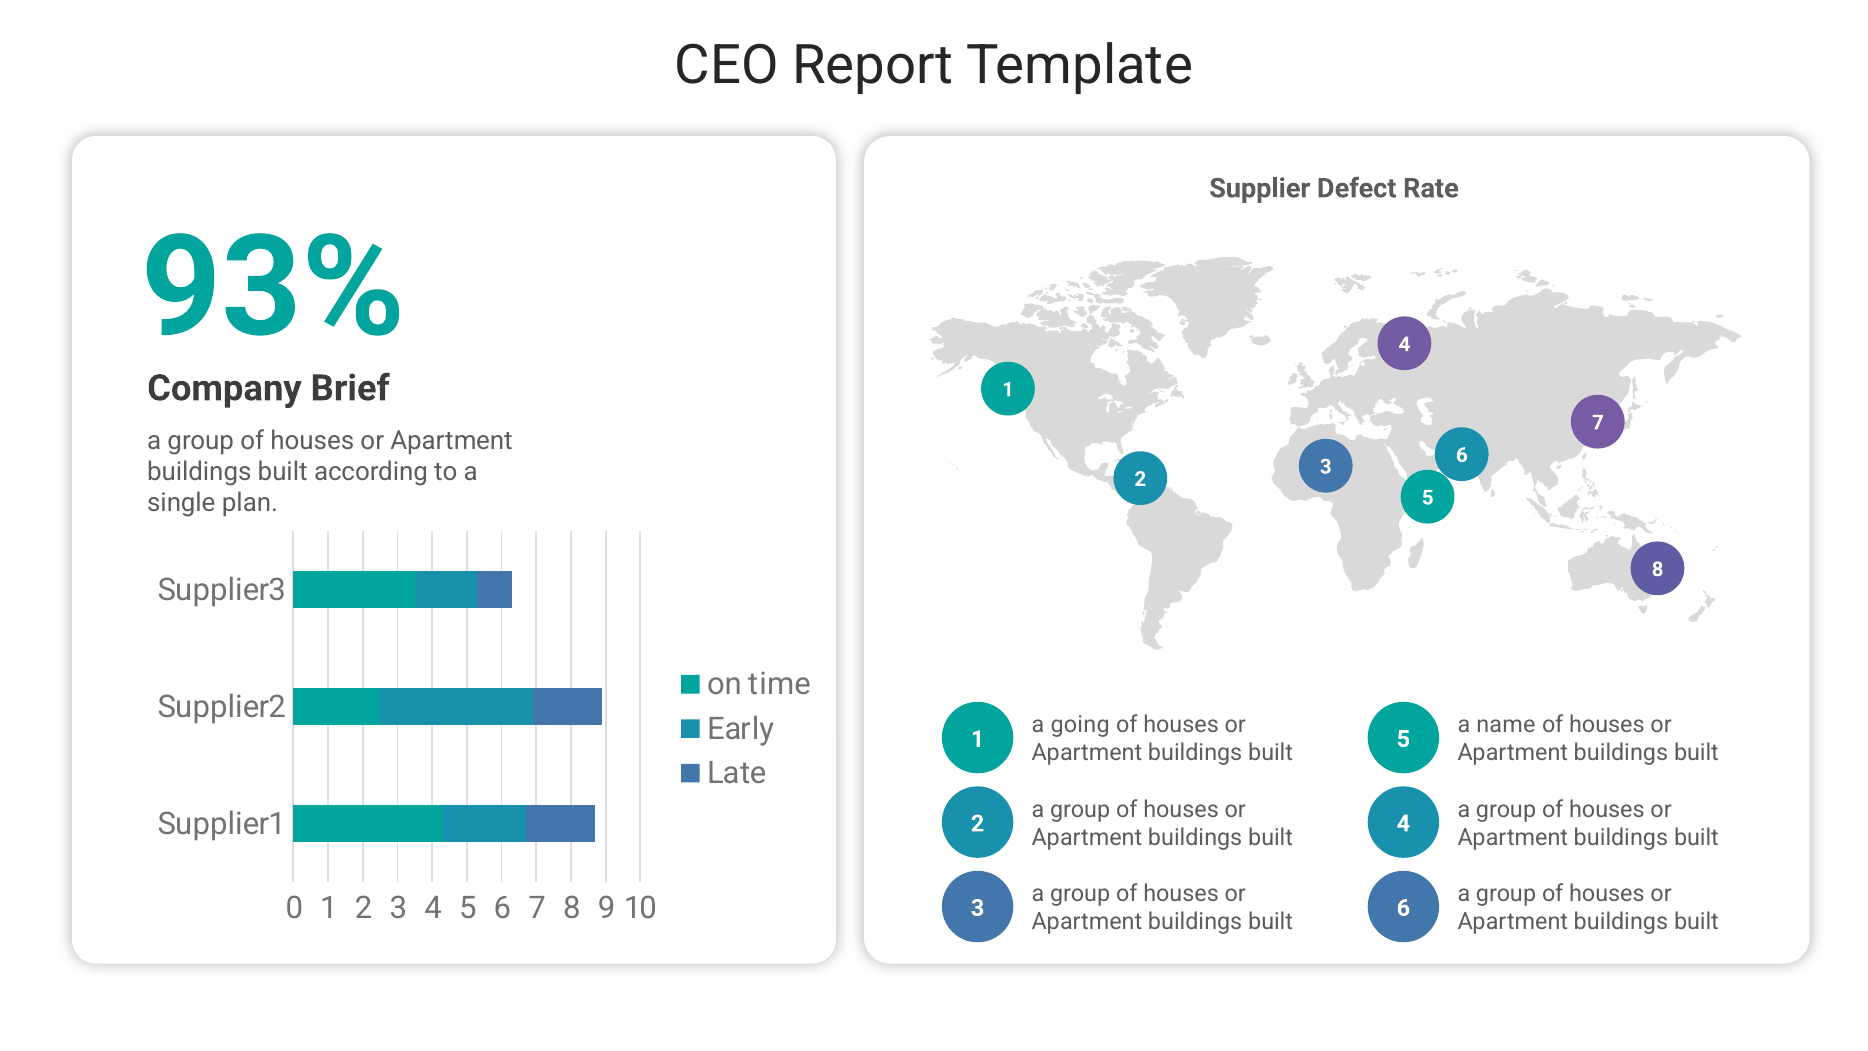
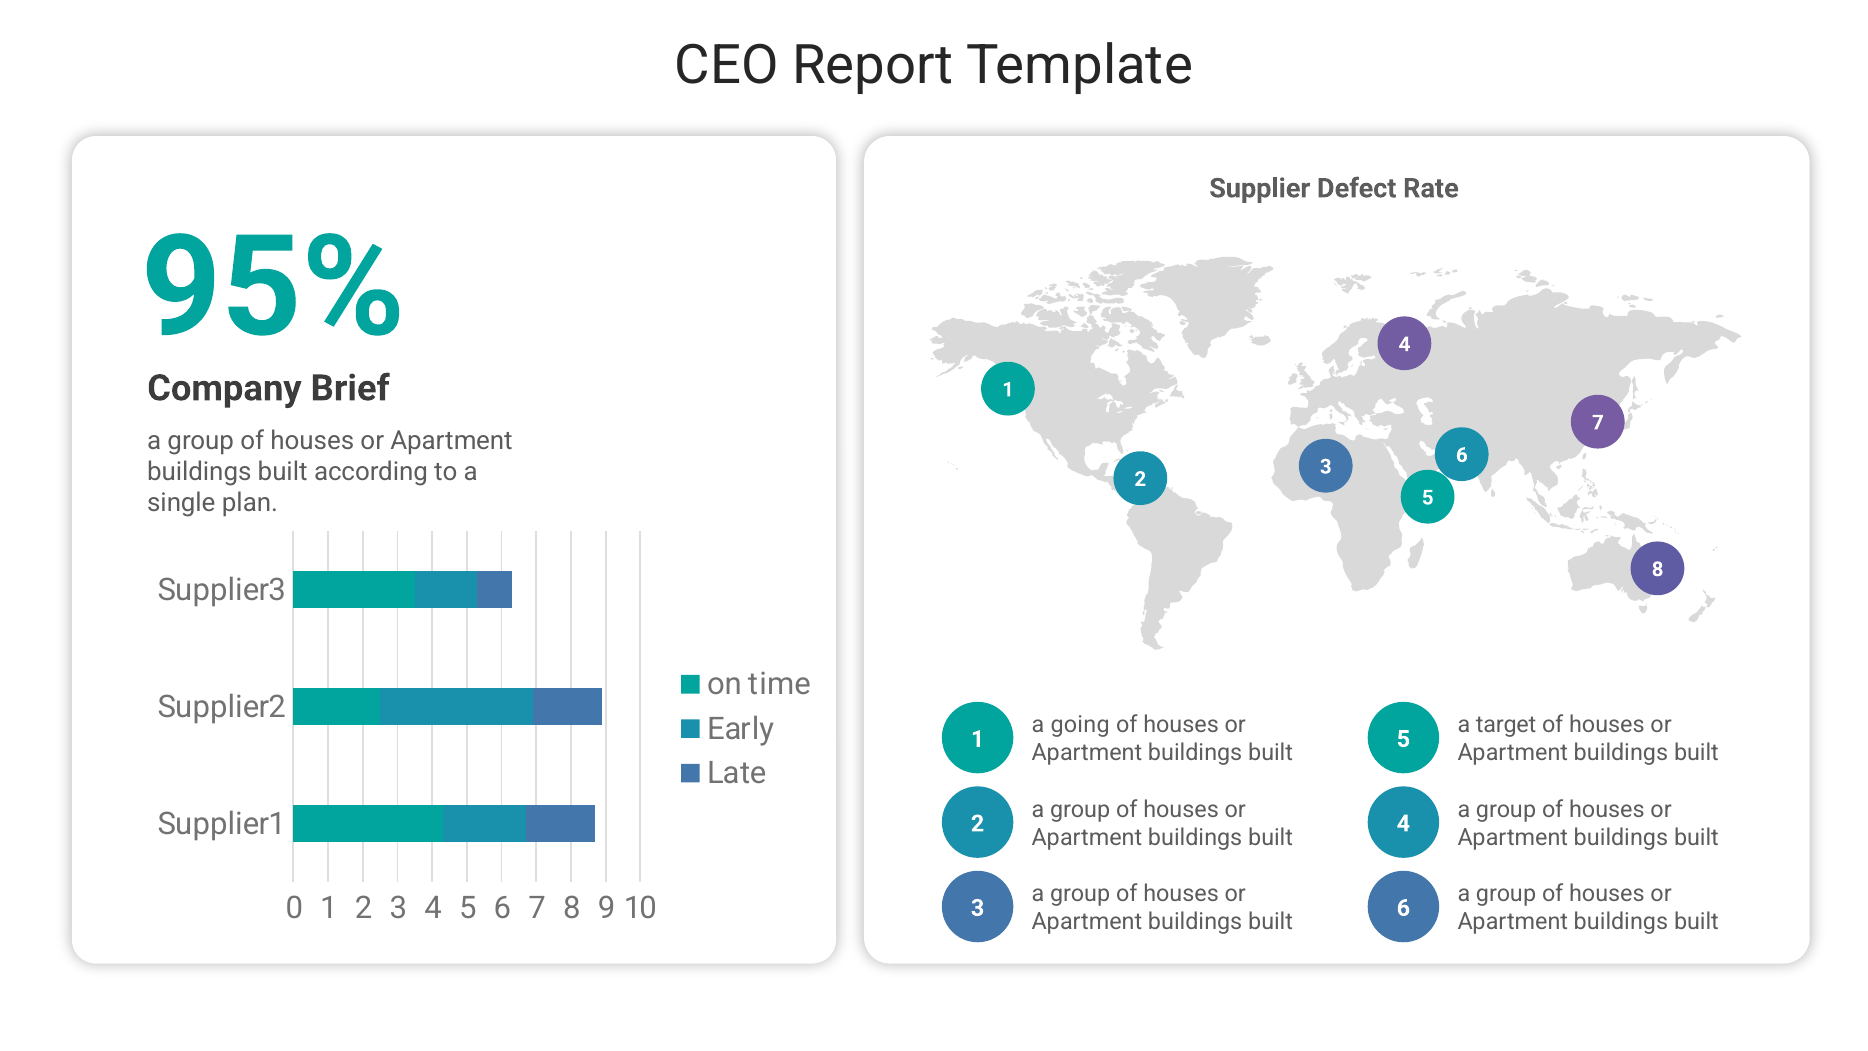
93%: 93% -> 95% (273, 288)
name: name -> target (1506, 725)
